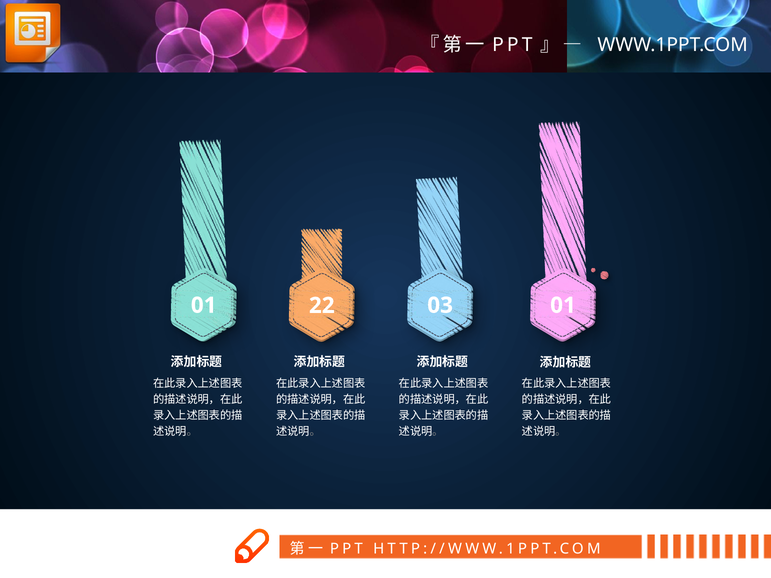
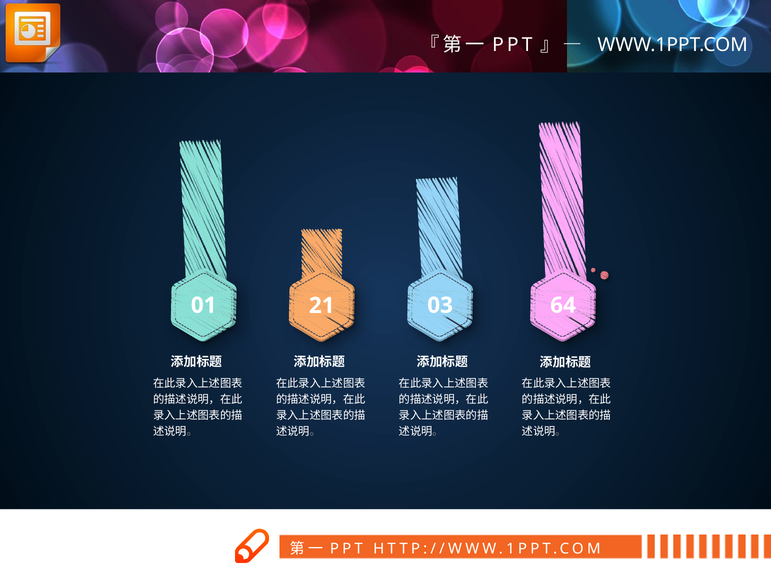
22: 22 -> 21 (322, 306)
03 01: 01 -> 64 (563, 305)
